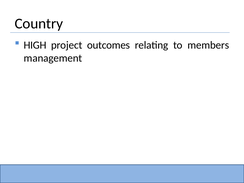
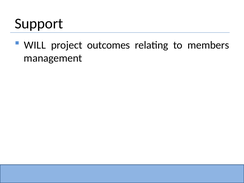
Country: Country -> Support (39, 24)
HIGH: HIGH -> WILL (35, 45)
